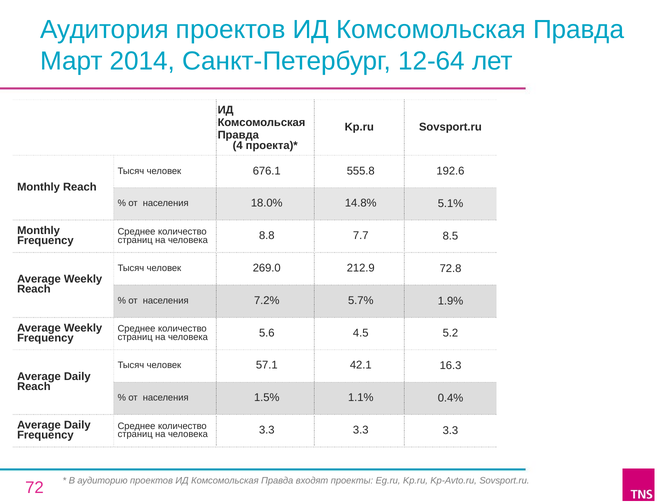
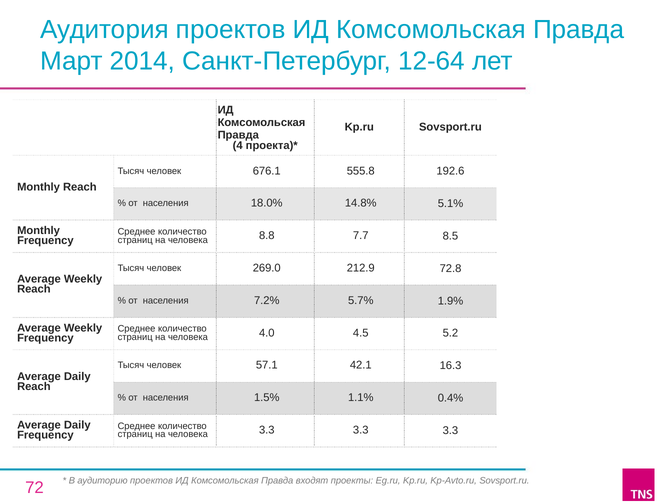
5.6: 5.6 -> 4.0 (267, 333)
